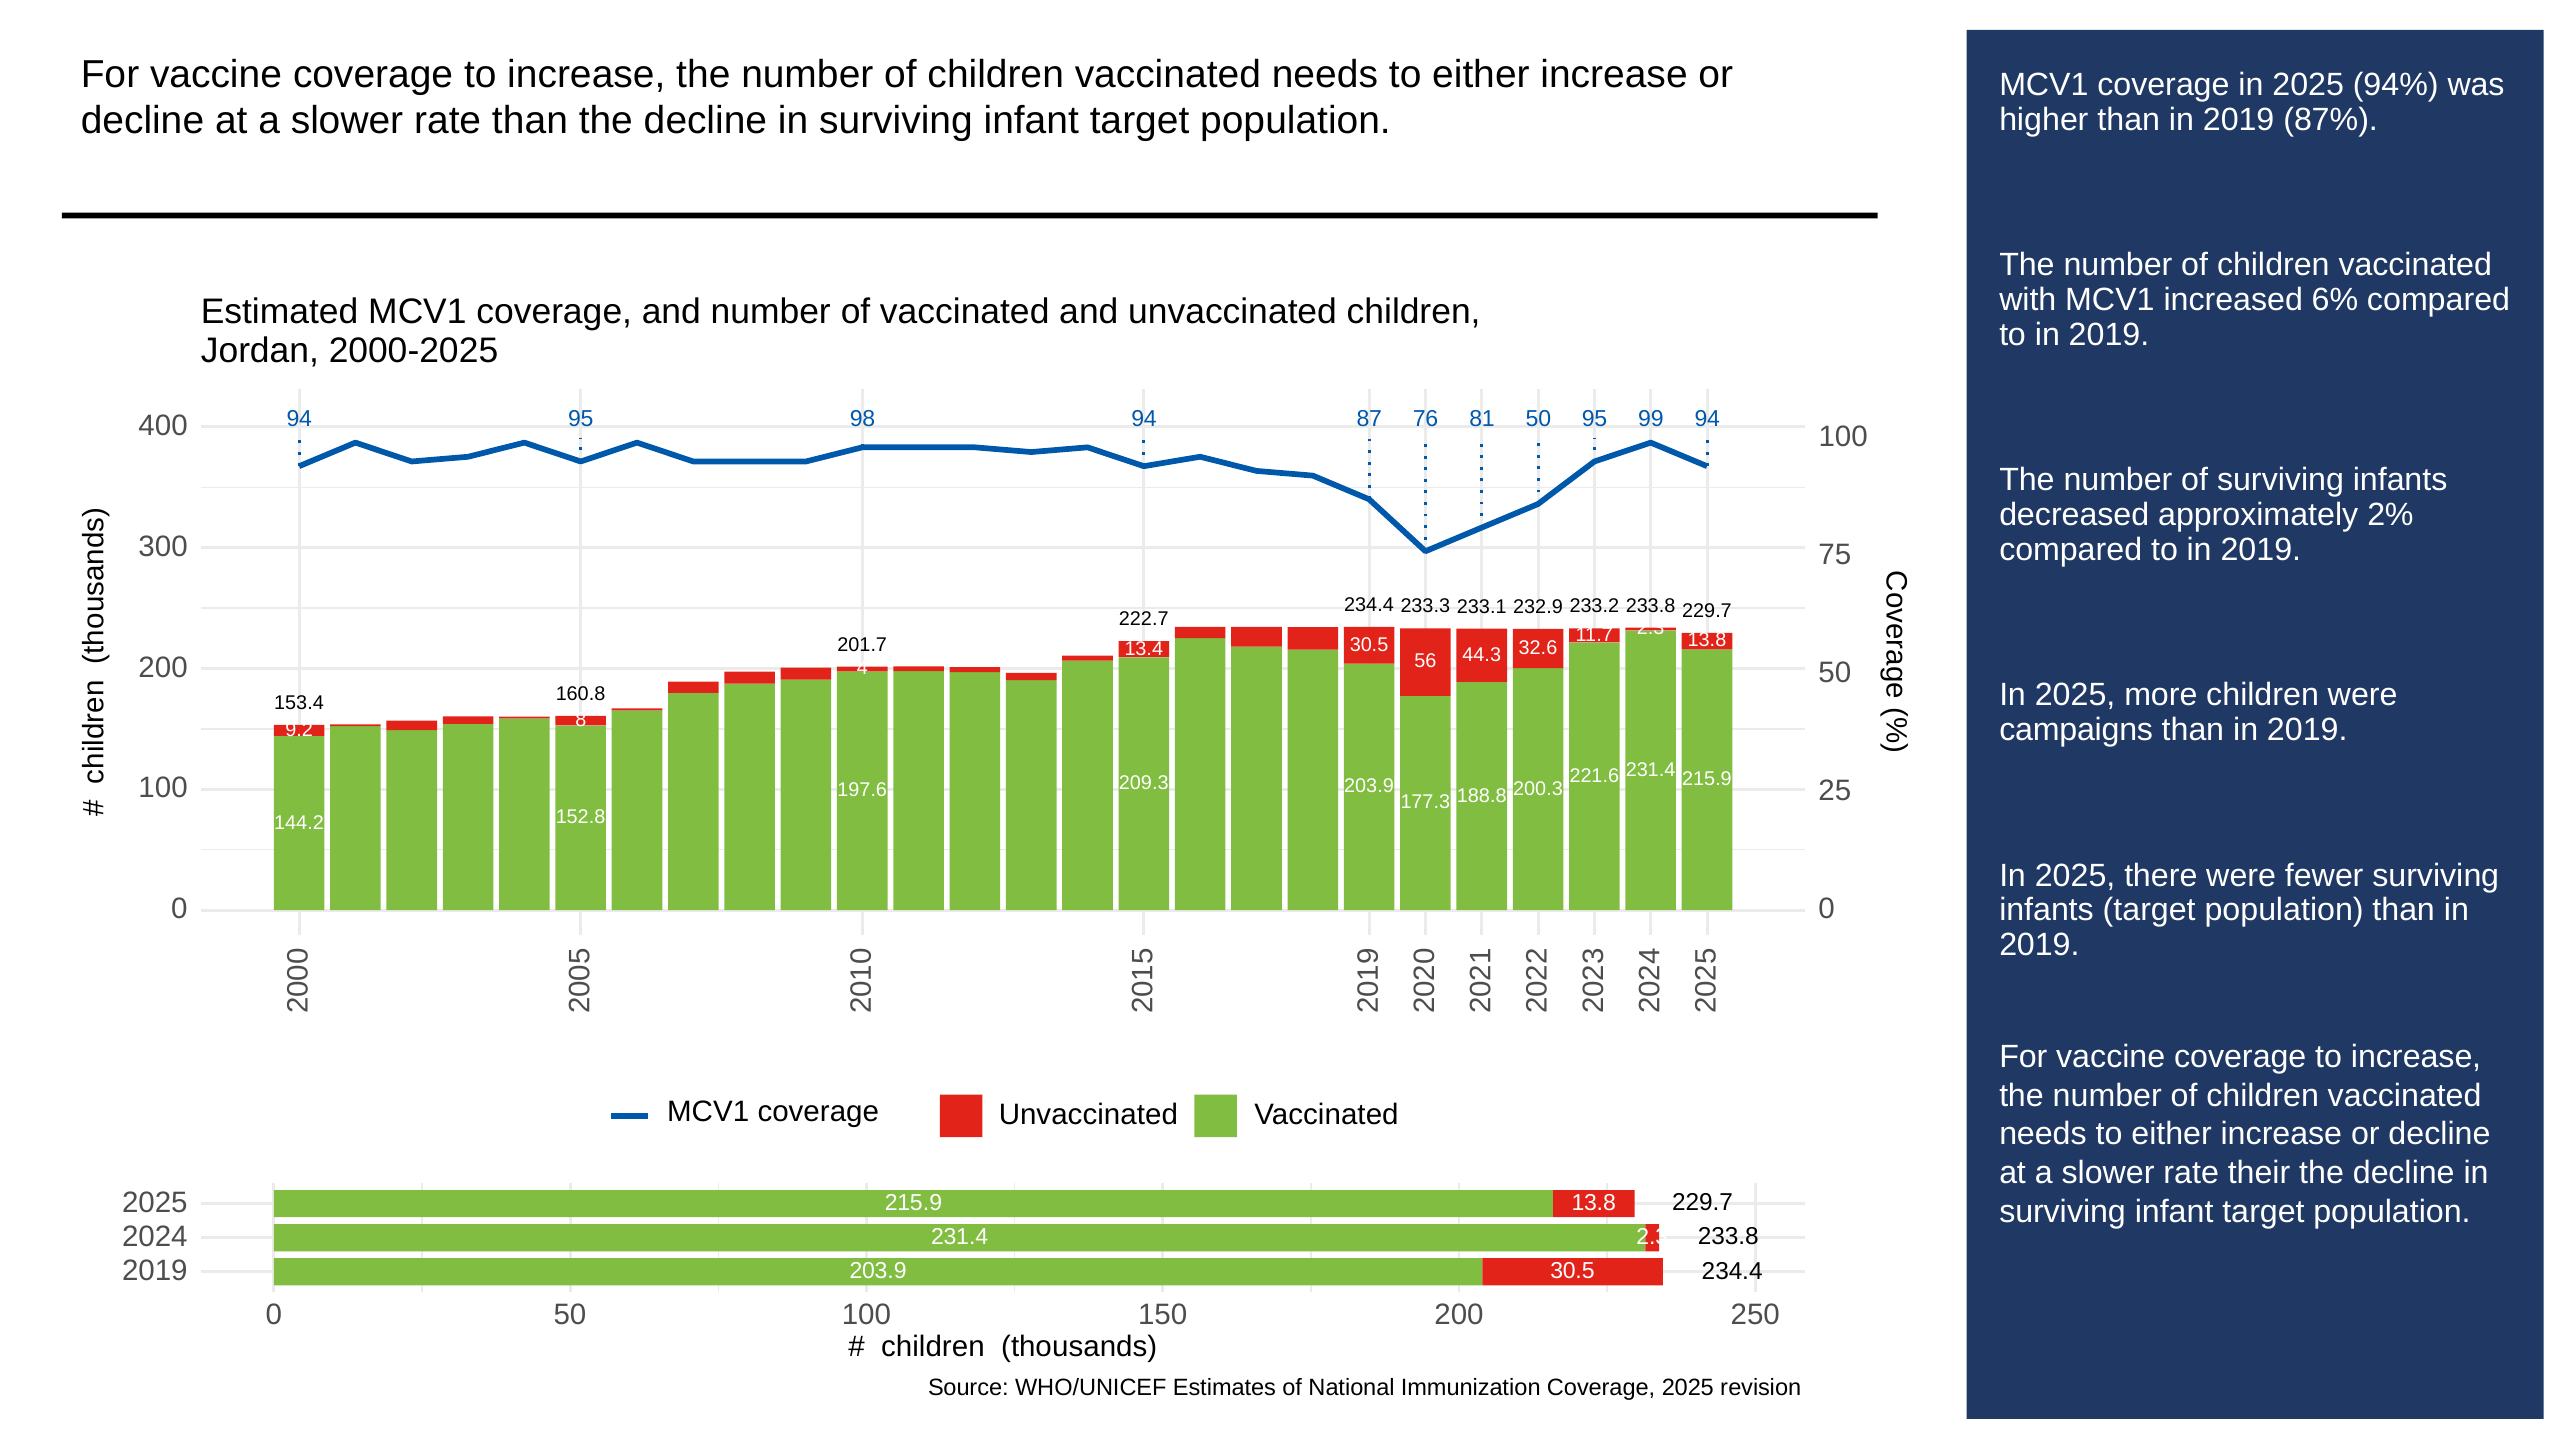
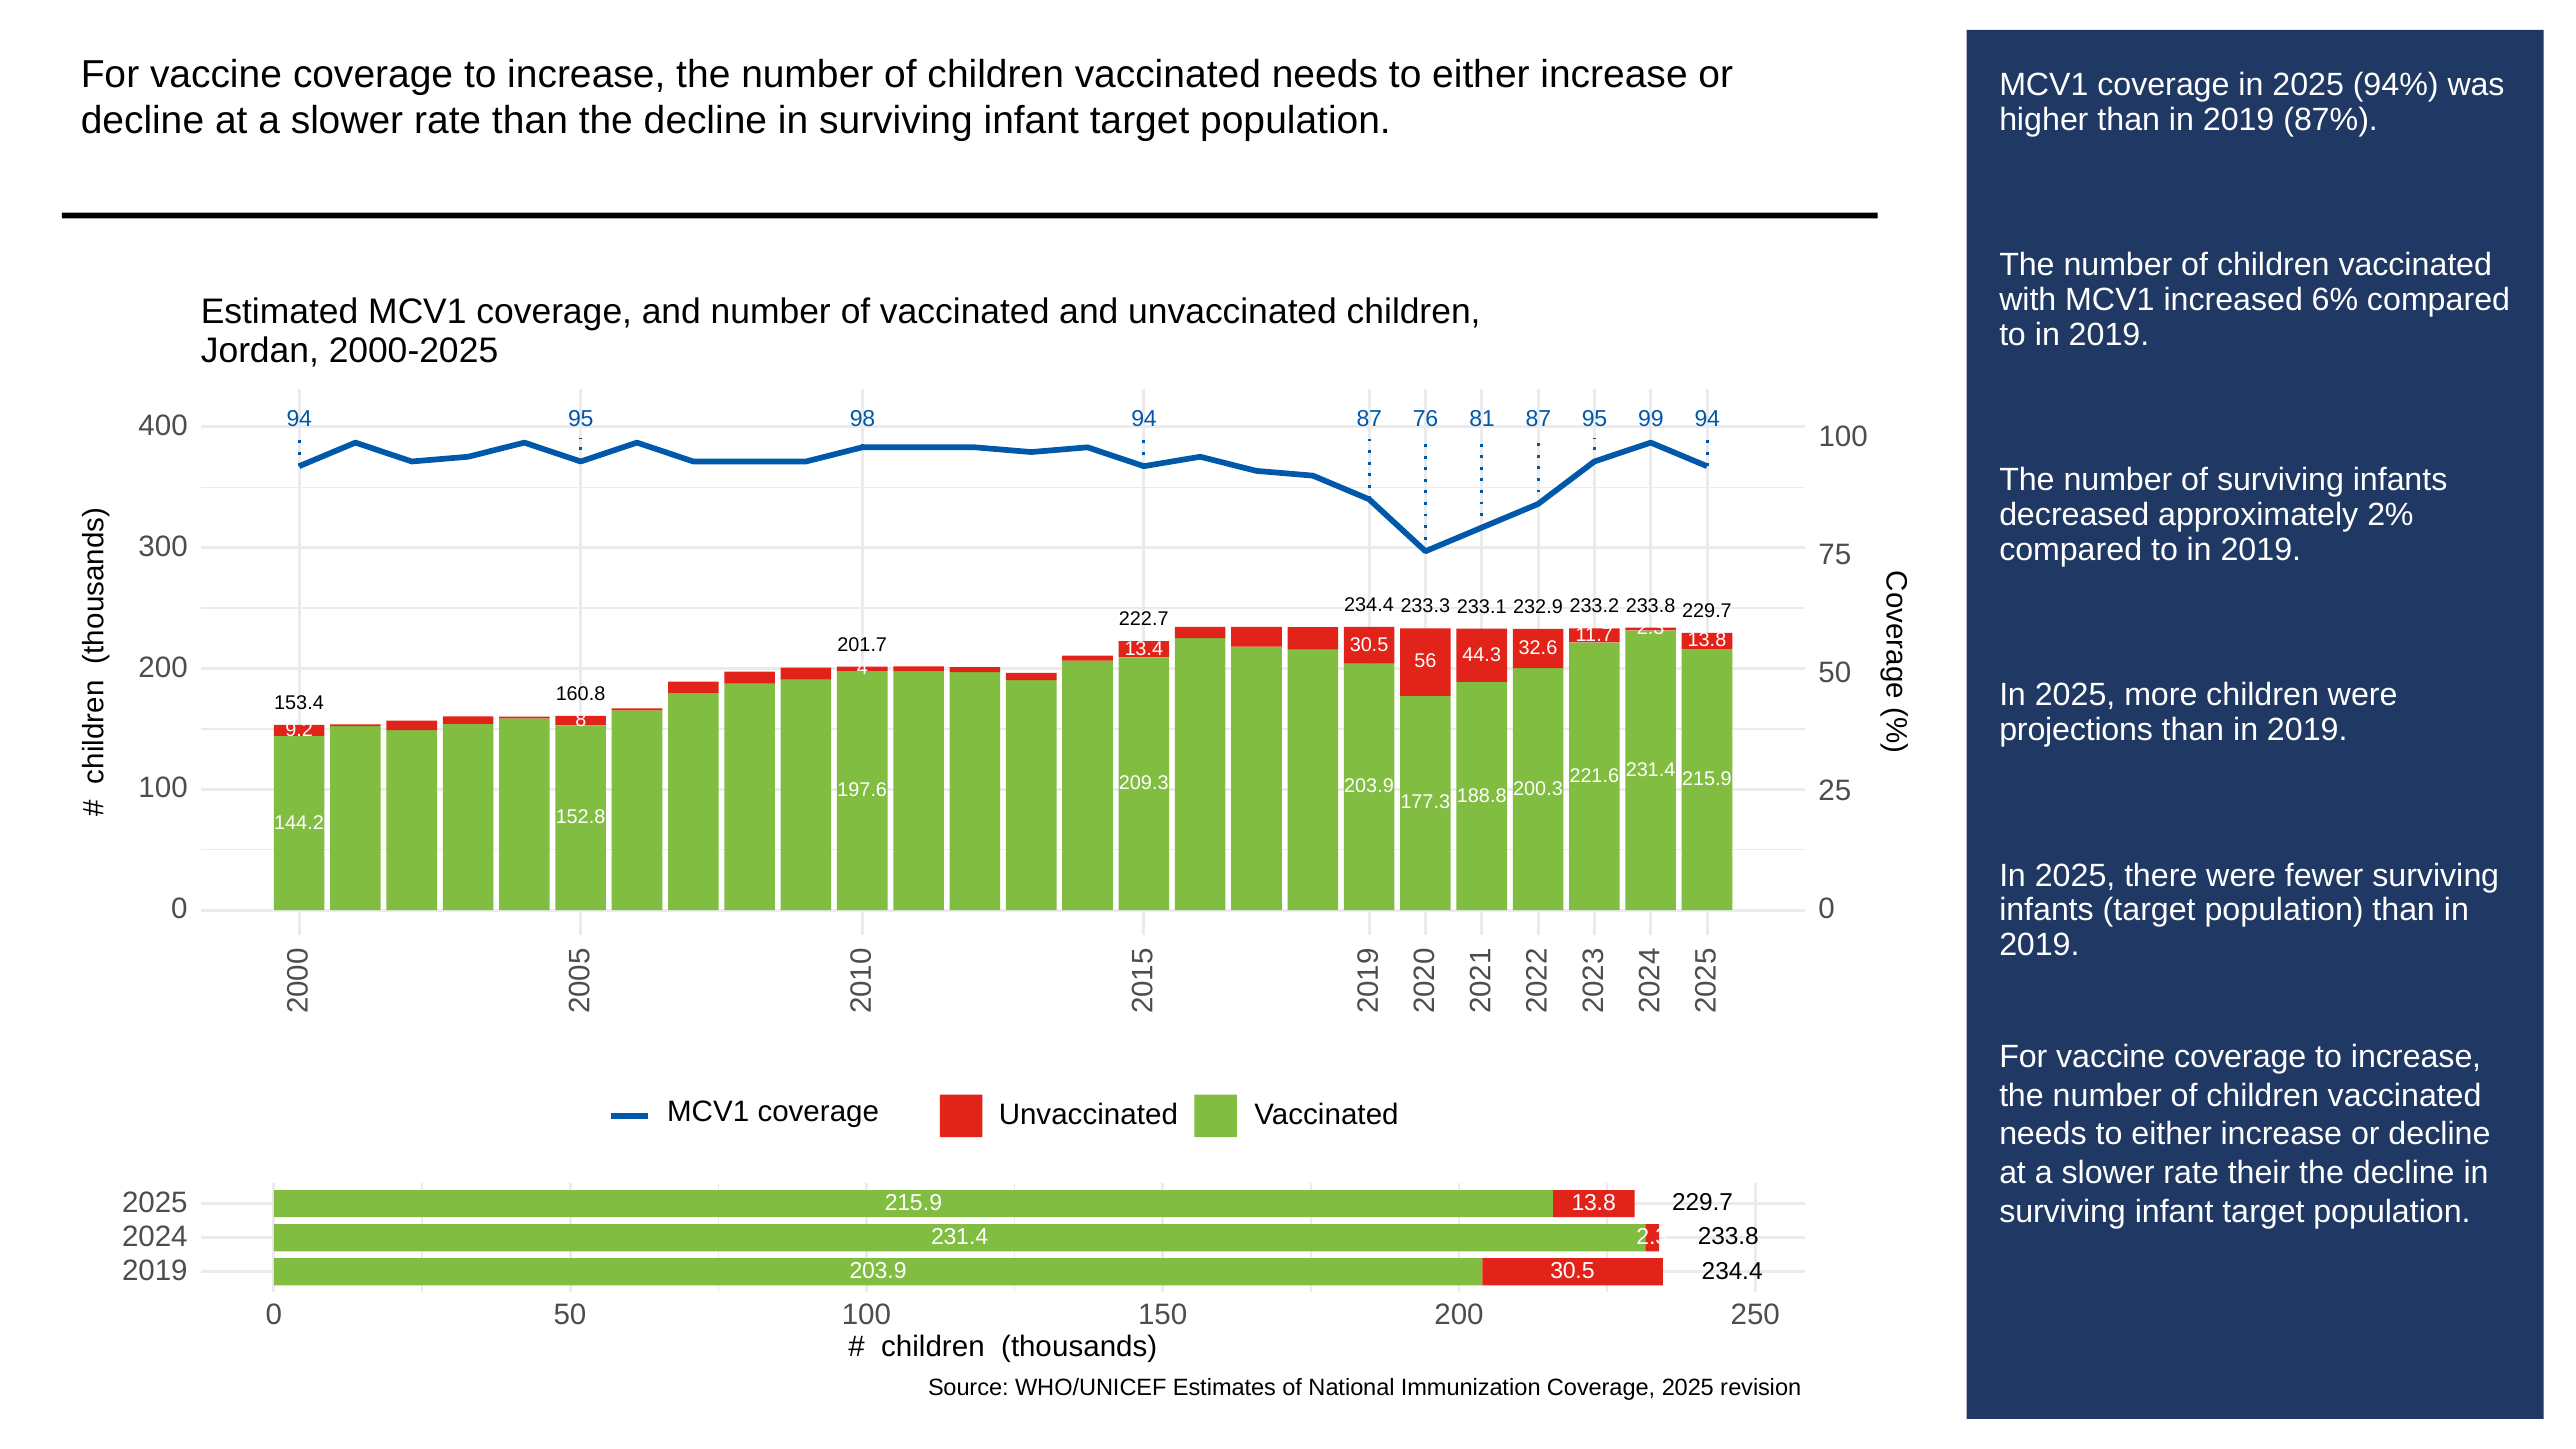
81 50: 50 -> 87 (1538, 419)
campaigns: campaigns -> projections (2076, 730)
